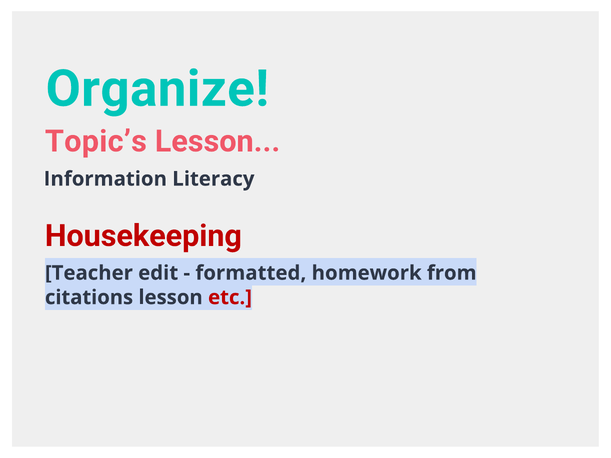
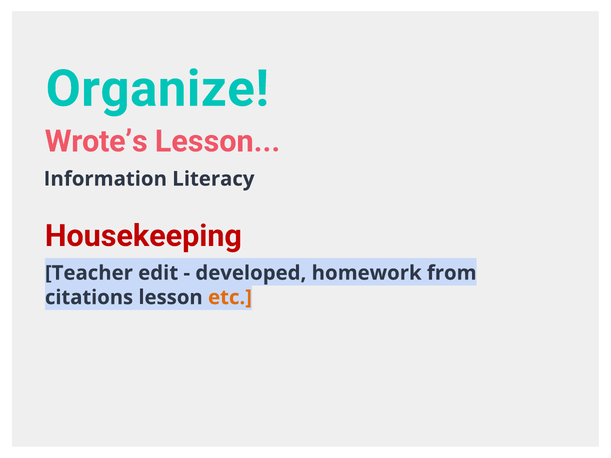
Topic’s: Topic’s -> Wrote’s (96, 141)
formatted: formatted -> developed (251, 273)
etc colour: red -> orange (230, 298)
